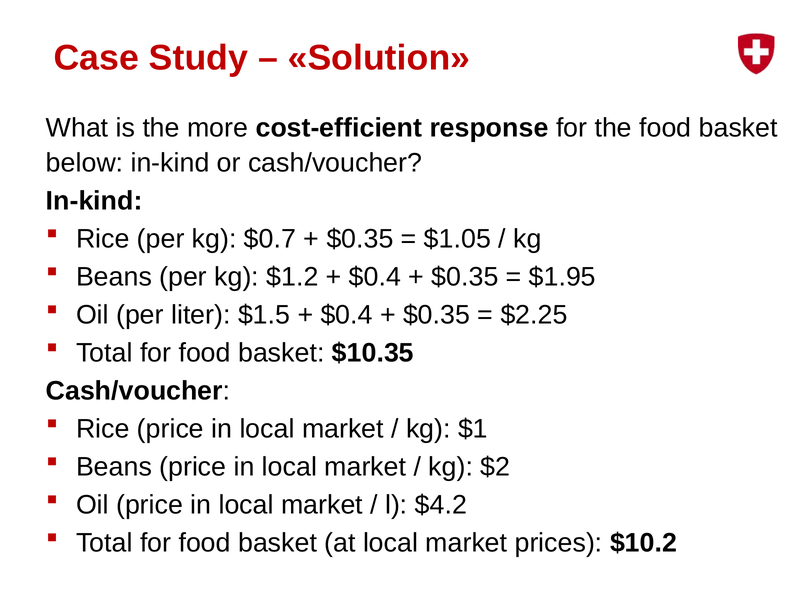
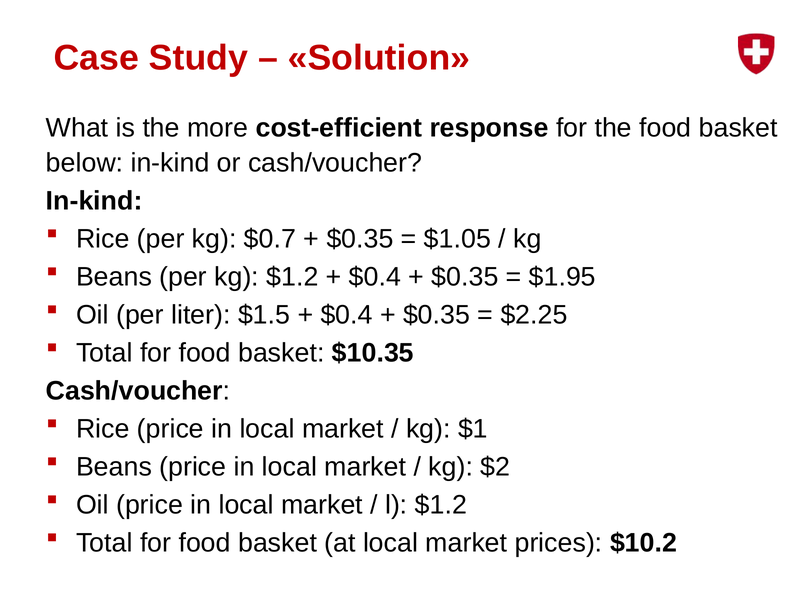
l $4.2: $4.2 -> $1.2 (441, 505)
